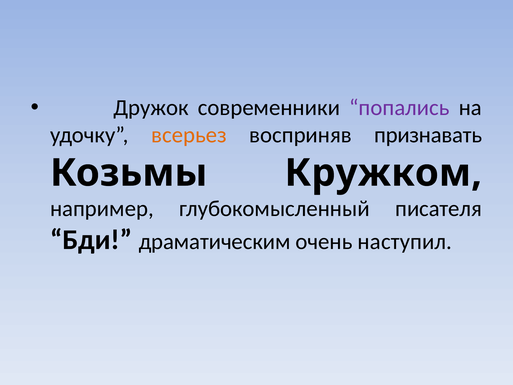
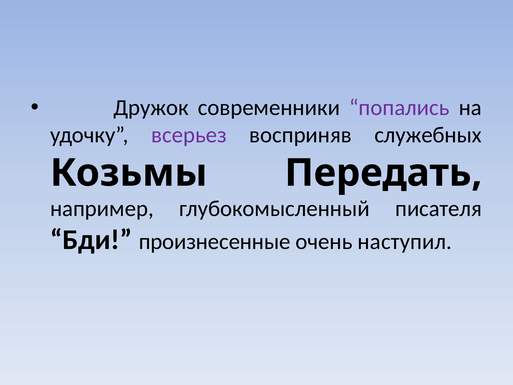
всерьез colour: orange -> purple (189, 135)
признавать: признавать -> служебных (428, 135)
Кружком: Кружком -> Передать (383, 173)
драматическим: драматическим -> произнесенные (215, 242)
